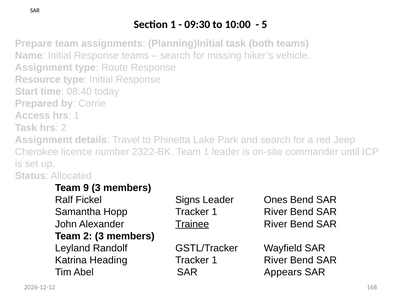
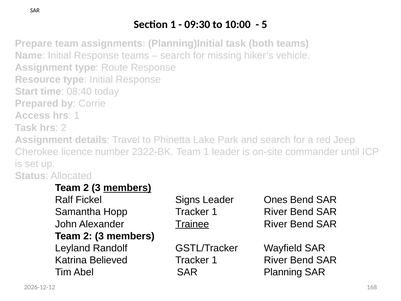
9: 9 -> 2 (86, 188)
members underline: none -> present (127, 188)
Heading: Heading -> Believed (109, 260)
Appears: Appears -> Planning (283, 272)
